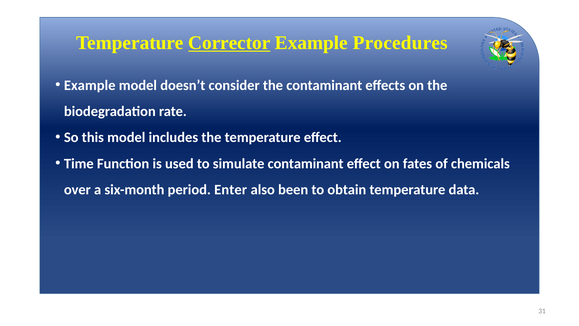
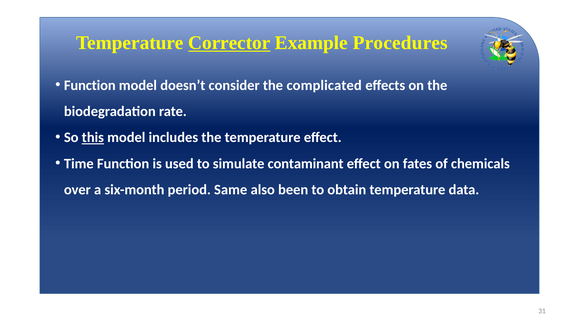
Example: Example -> Function (90, 85)
the contaminant: contaminant -> complicated (324, 85)
this underline: none -> present (93, 137)
Enter: Enter -> Same (231, 190)
